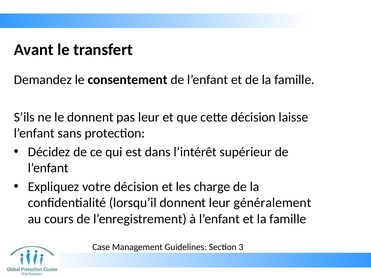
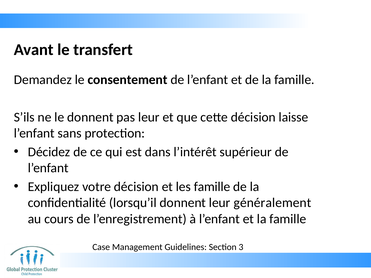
les charge: charge -> famille (212, 187)
